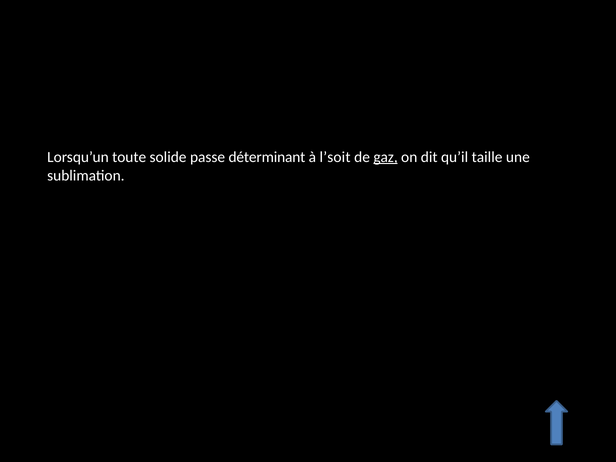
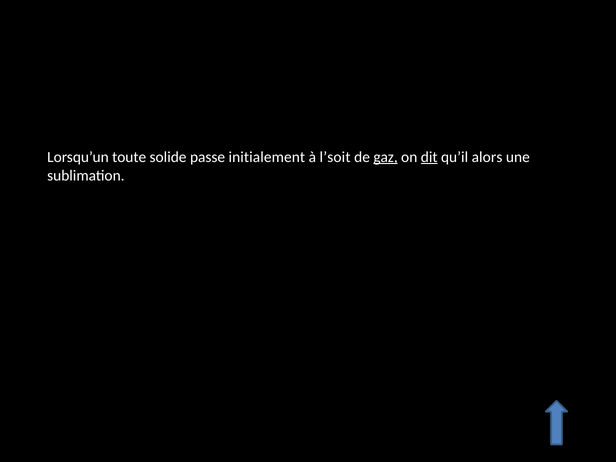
déterminant: déterminant -> initialement (267, 157)
dit underline: none -> present (429, 157)
taille: taille -> alors (487, 157)
